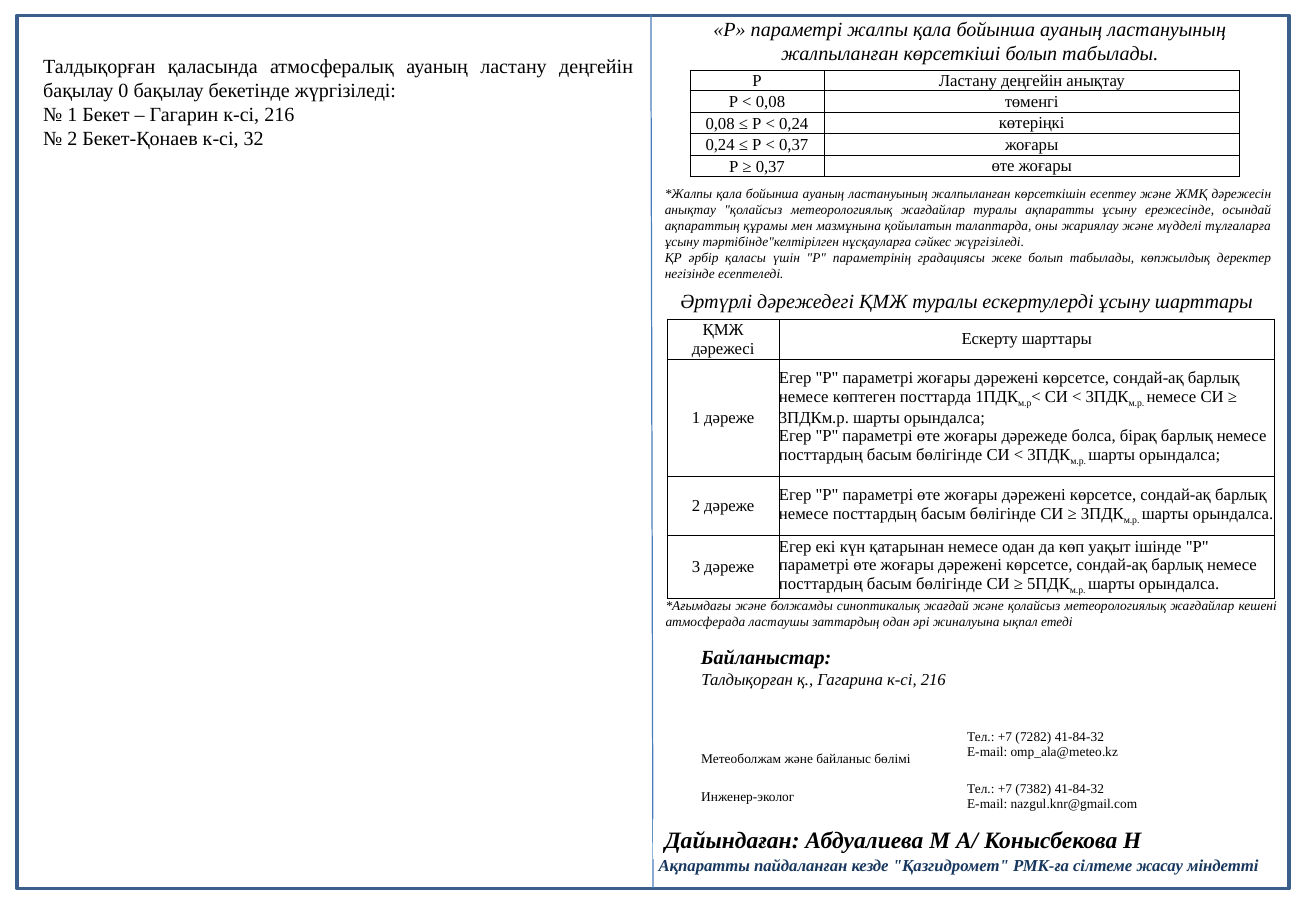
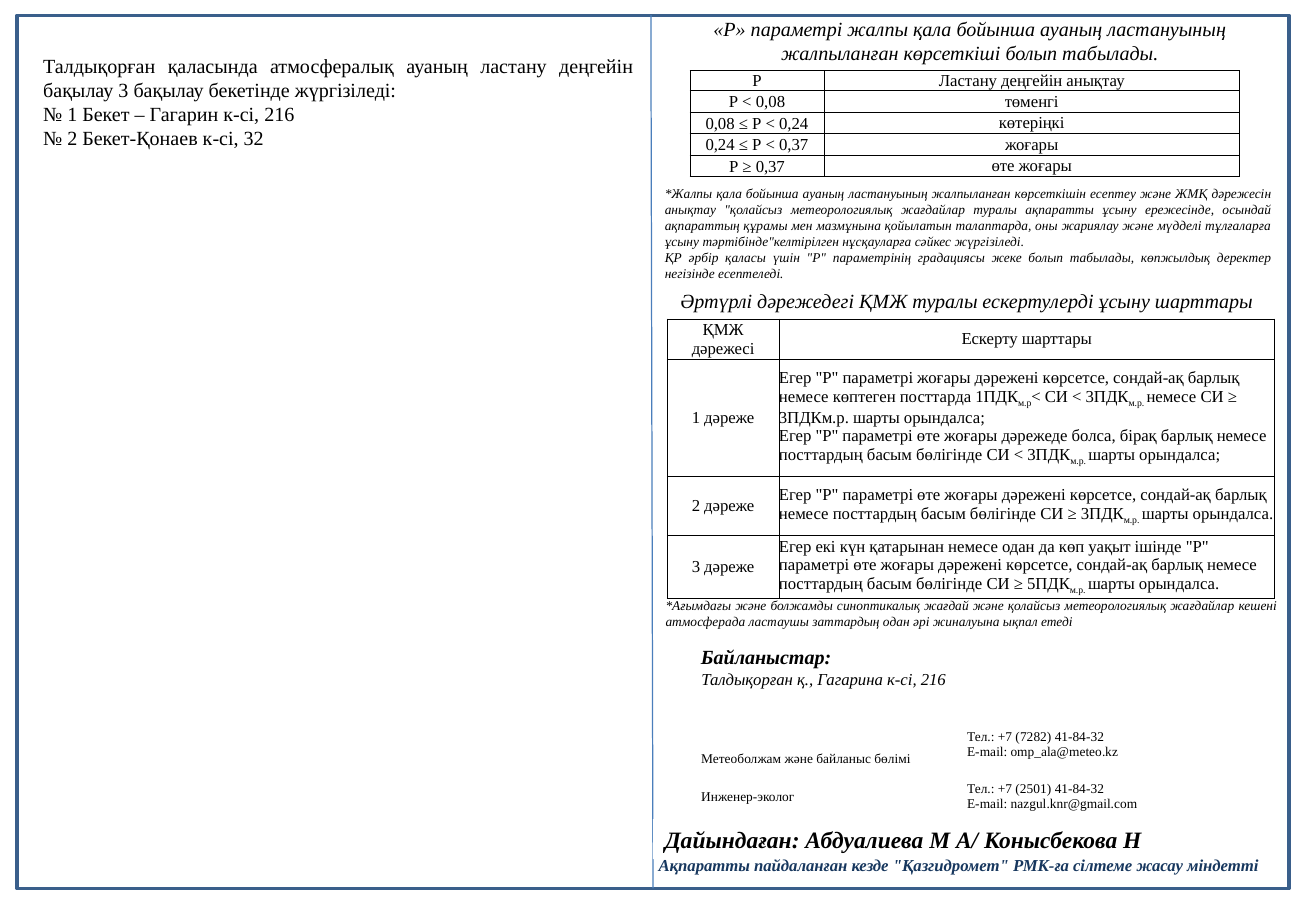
бақылау 0: 0 -> 3 (124, 91)
7382: 7382 -> 2501 (1033, 789)
